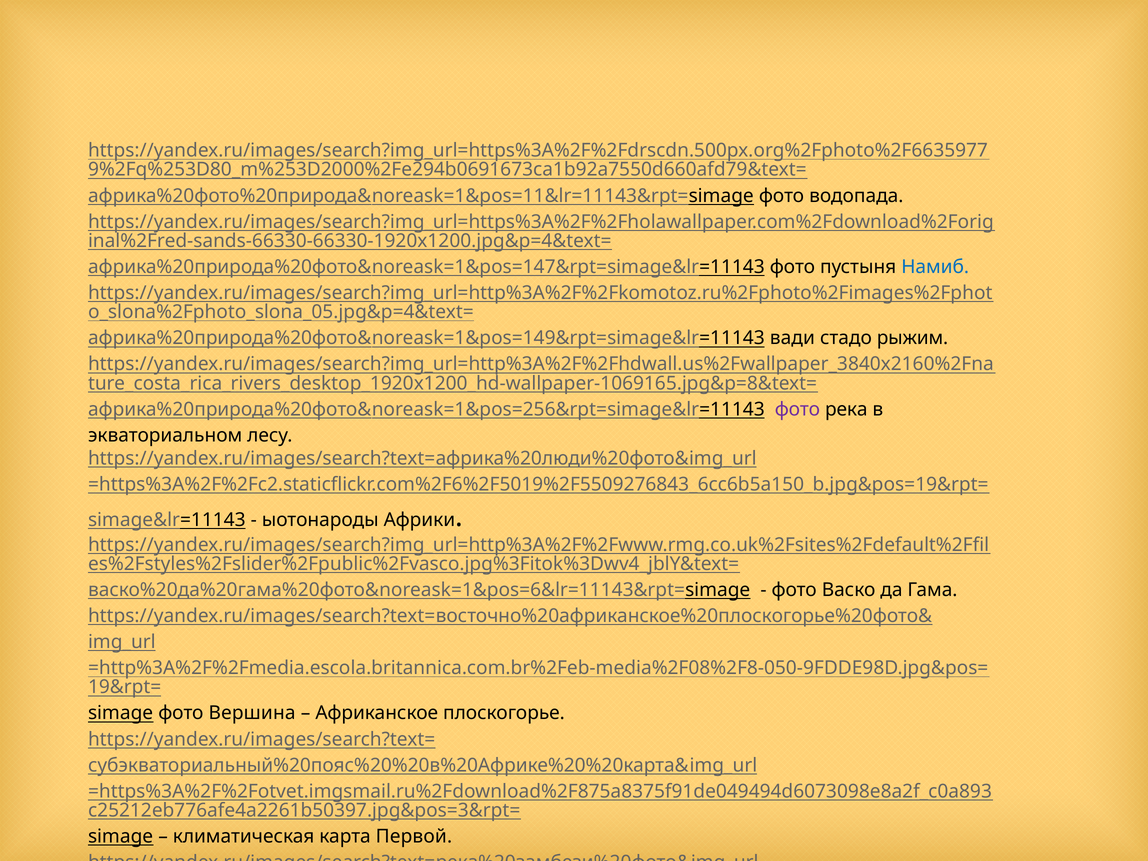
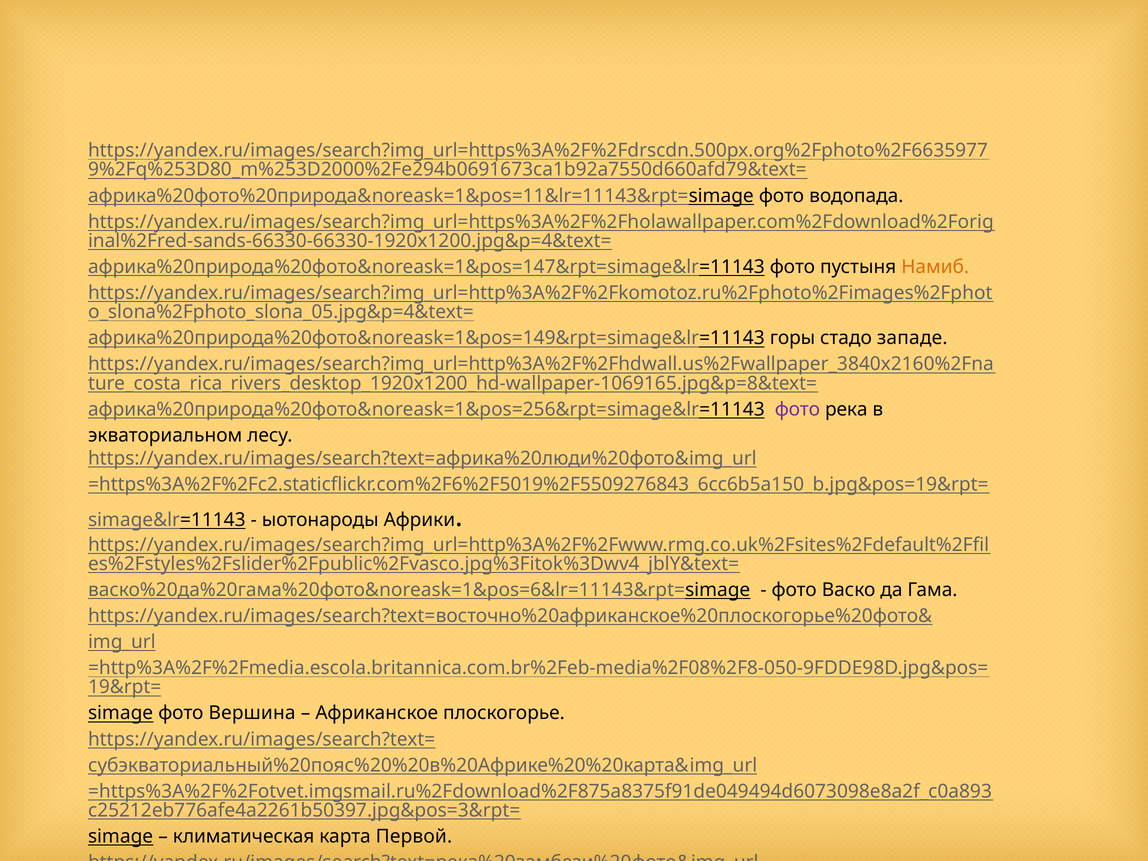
Намиб colour: blue -> orange (935, 267)
вади: вади -> горы (792, 338)
рыжим: рыжим -> западе (912, 338)
